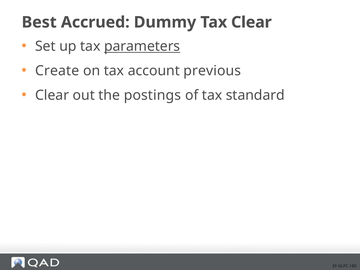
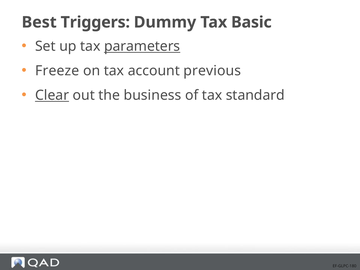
Accrued: Accrued -> Triggers (95, 22)
Tax Clear: Clear -> Basic (251, 22)
Create: Create -> Freeze (57, 71)
Clear underline: none -> present (52, 95)
postings: postings -> business (153, 95)
